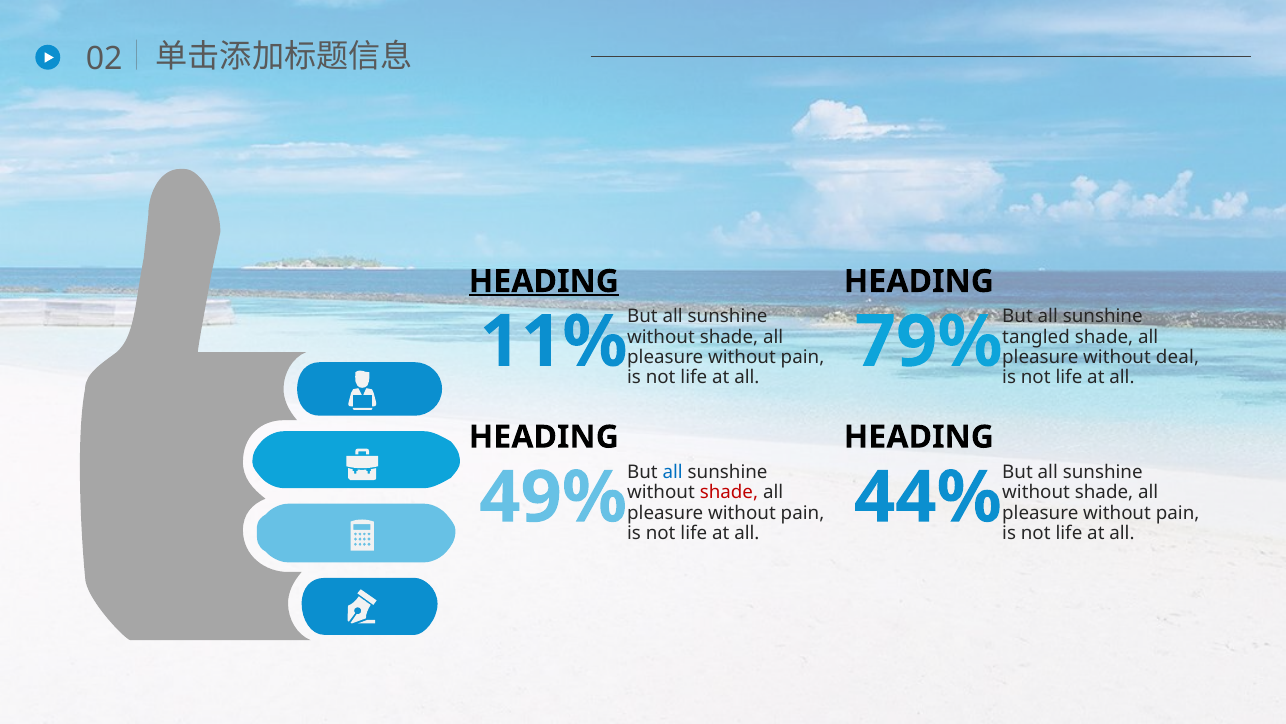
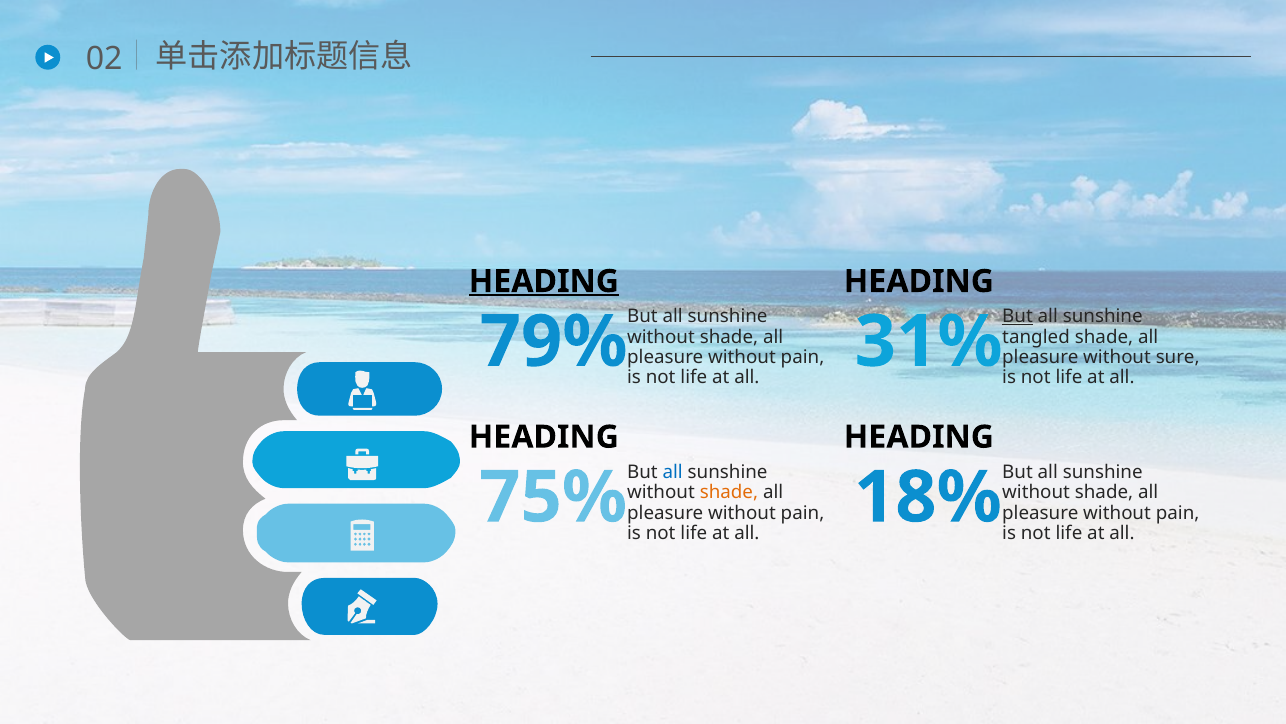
But underline: none -> present (1018, 316)
11%: 11% -> 79% (554, 342)
79%: 79% -> 31% (929, 342)
deal: deal -> sure (1178, 357)
49%: 49% -> 75% (553, 497)
44%: 44% -> 18% (928, 497)
shade colour: red -> orange (729, 492)
